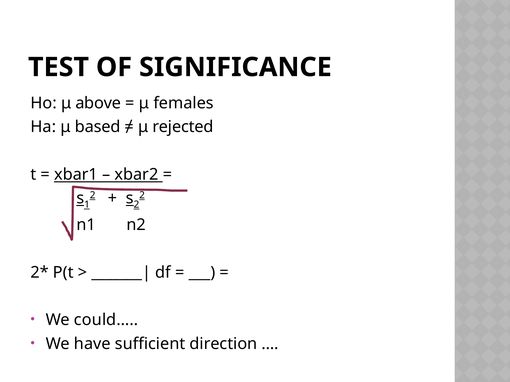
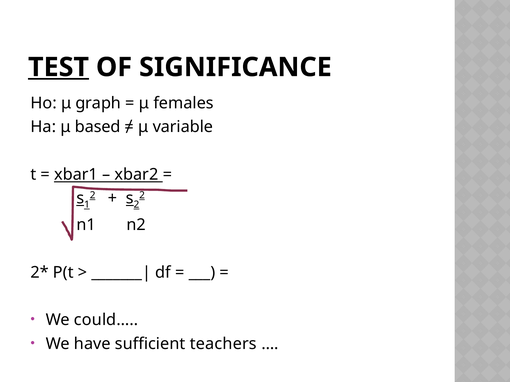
TEST underline: none -> present (59, 67)
above: above -> graph (98, 103)
rejected: rejected -> variable (183, 127)
direction: direction -> teachers (223, 344)
